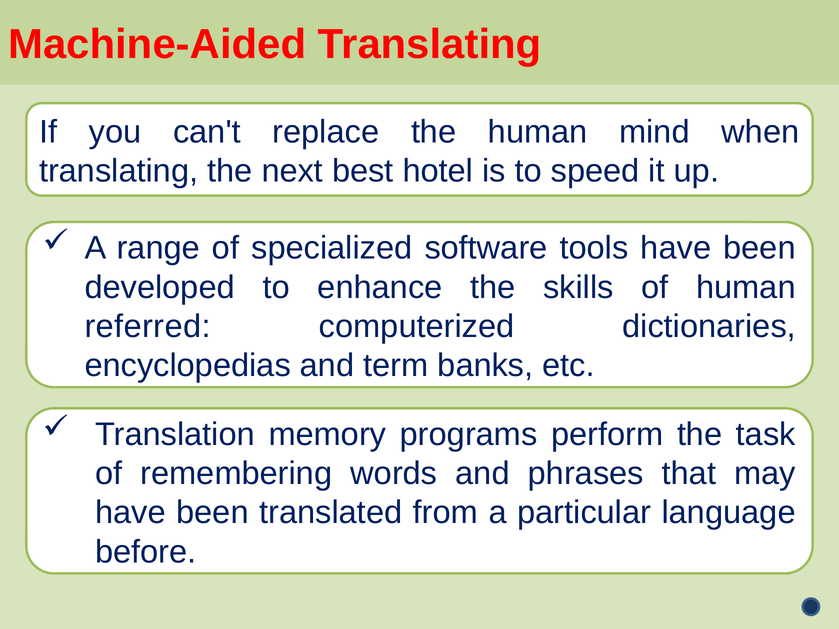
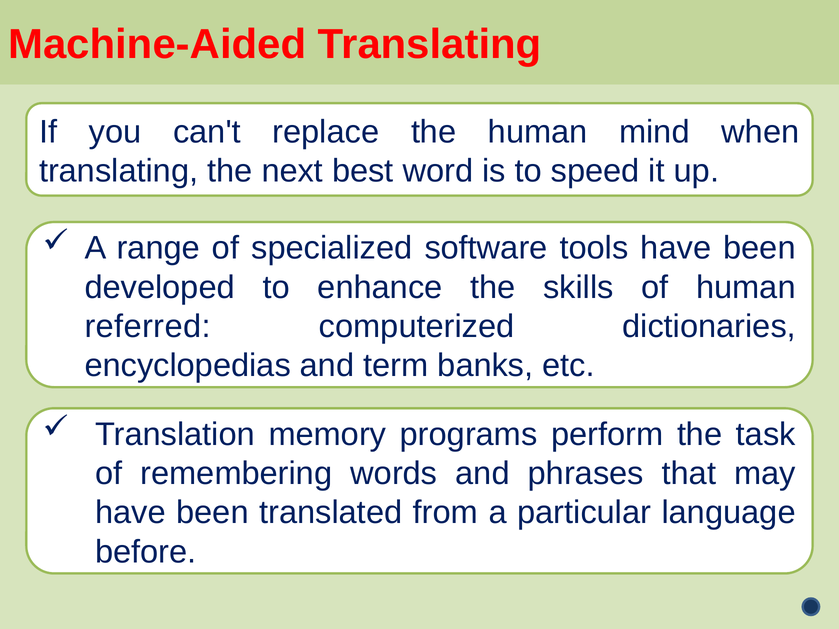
hotel: hotel -> word (438, 171)
